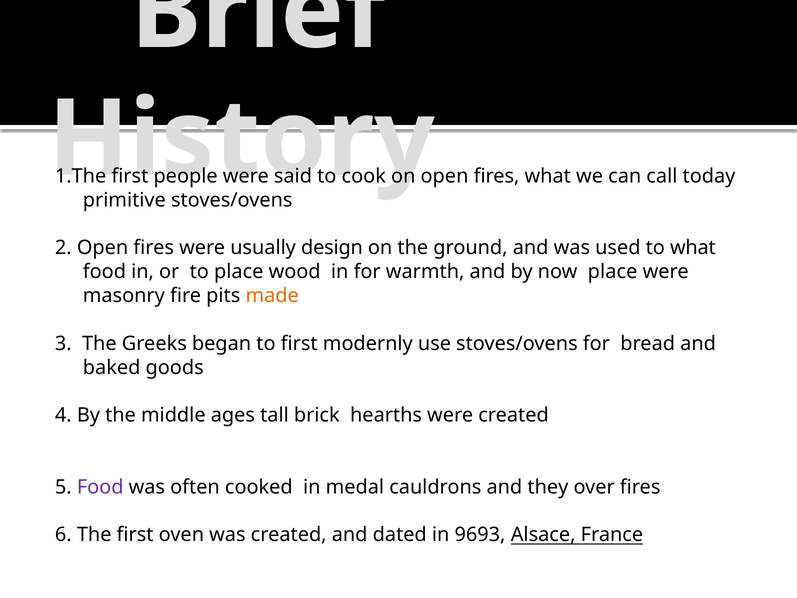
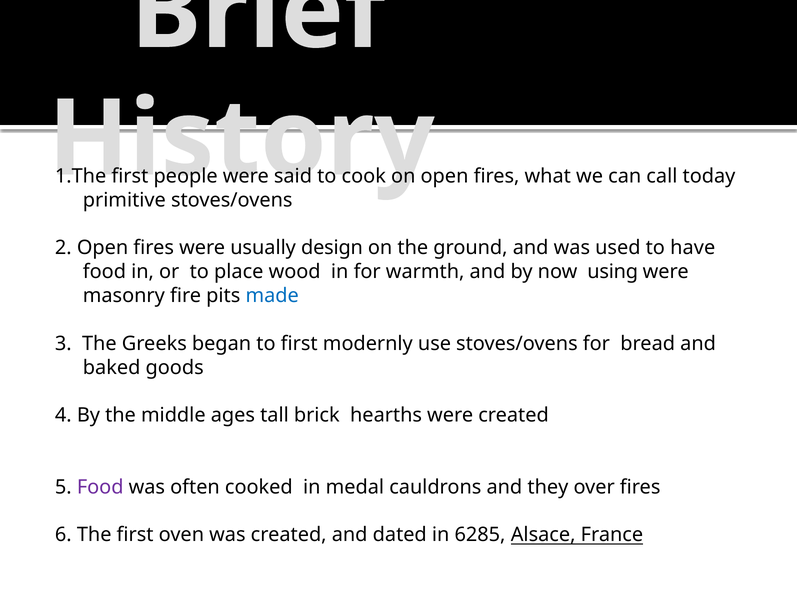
to what: what -> have (693, 248)
now place: place -> using (613, 272)
made colour: orange -> blue (272, 296)
9693: 9693 -> 6285 (480, 535)
